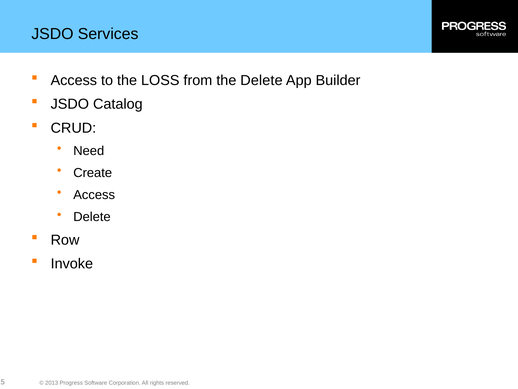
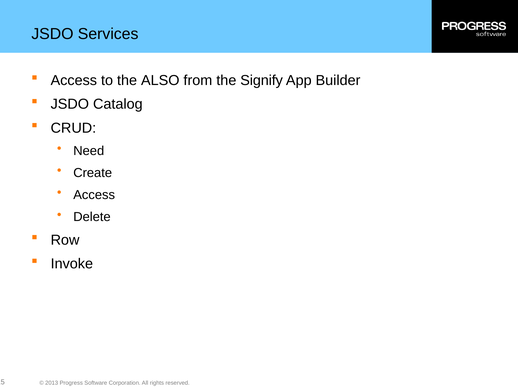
LOSS: LOSS -> ALSO (160, 80)
the Delete: Delete -> Signify (262, 80)
